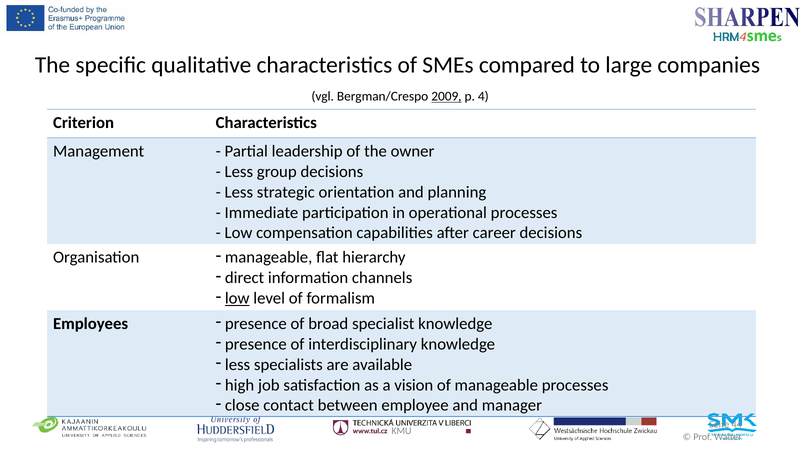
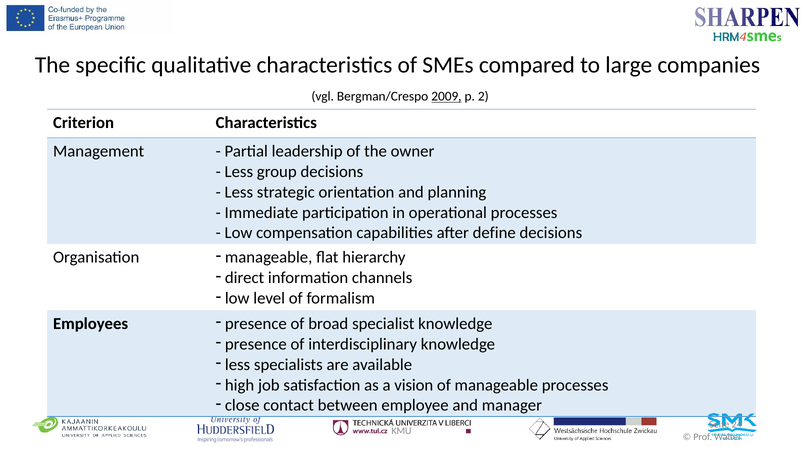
4: 4 -> 2 (483, 97)
career: career -> define (494, 233)
low underline: present -> none (237, 299)
44: 44 -> 24 (737, 425)
